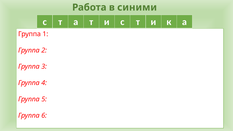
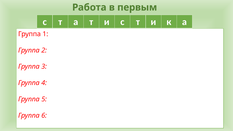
синими: синими -> первым (137, 7)
